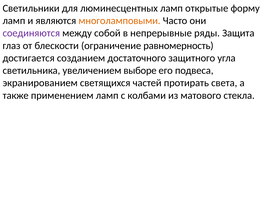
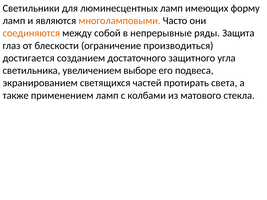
открытые: открытые -> имеющих (207, 8)
соединяются colour: purple -> orange (31, 33)
равномерность: равномерность -> производиться (178, 46)
